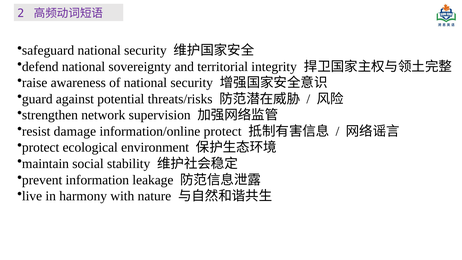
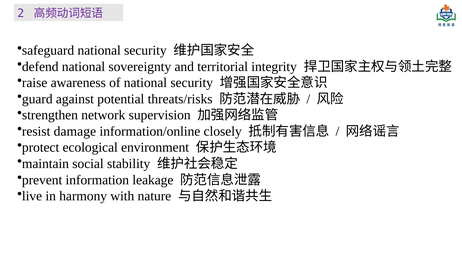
information/online protect: protect -> closely (223, 131)
